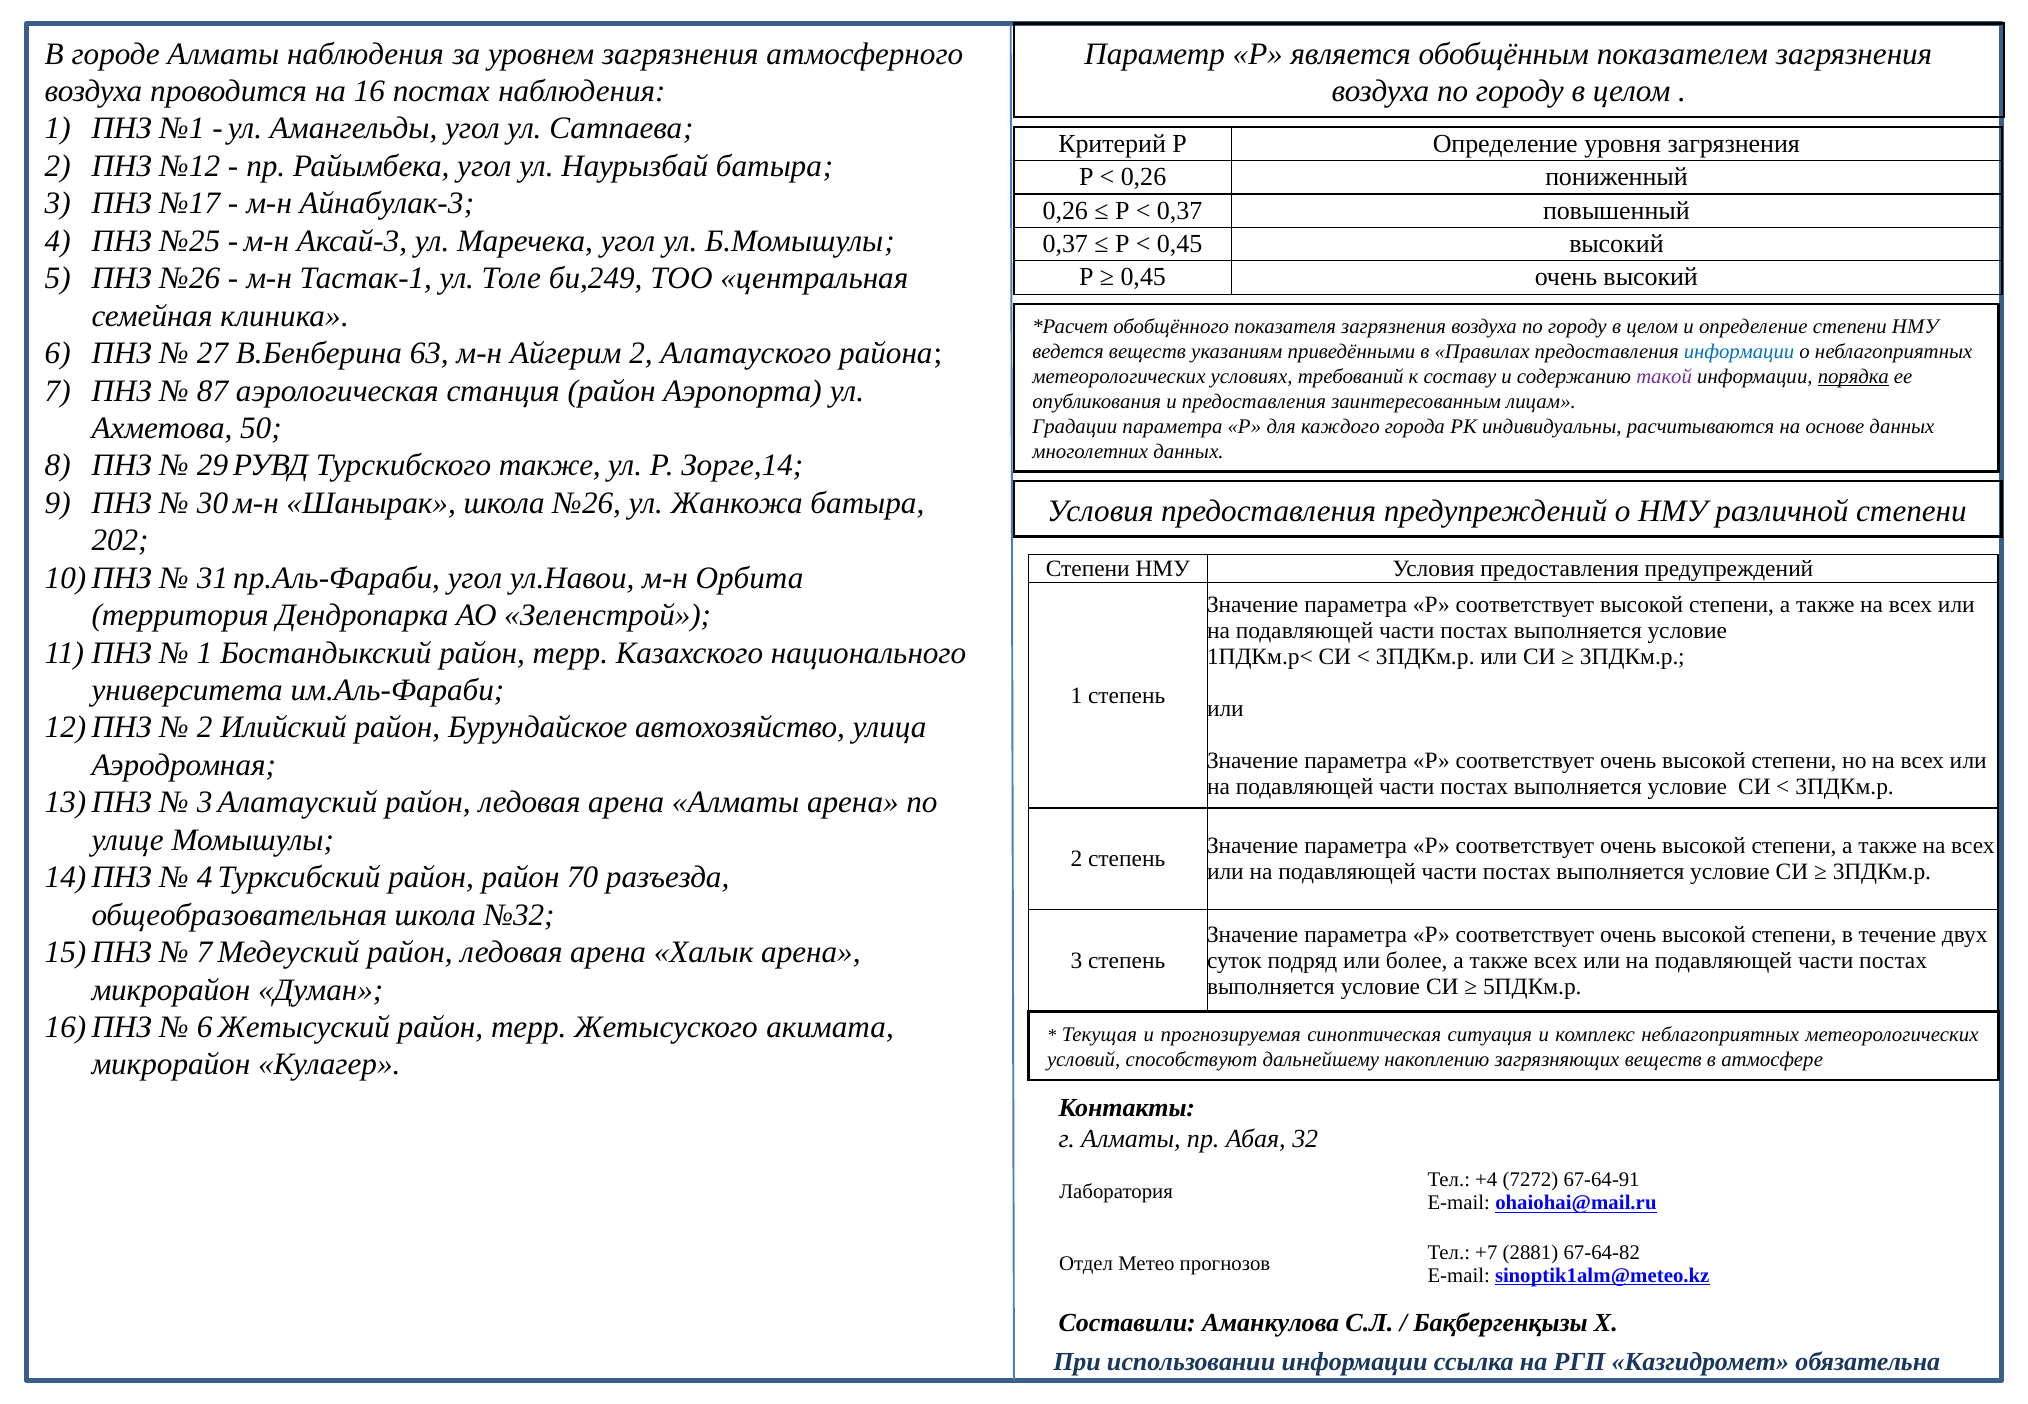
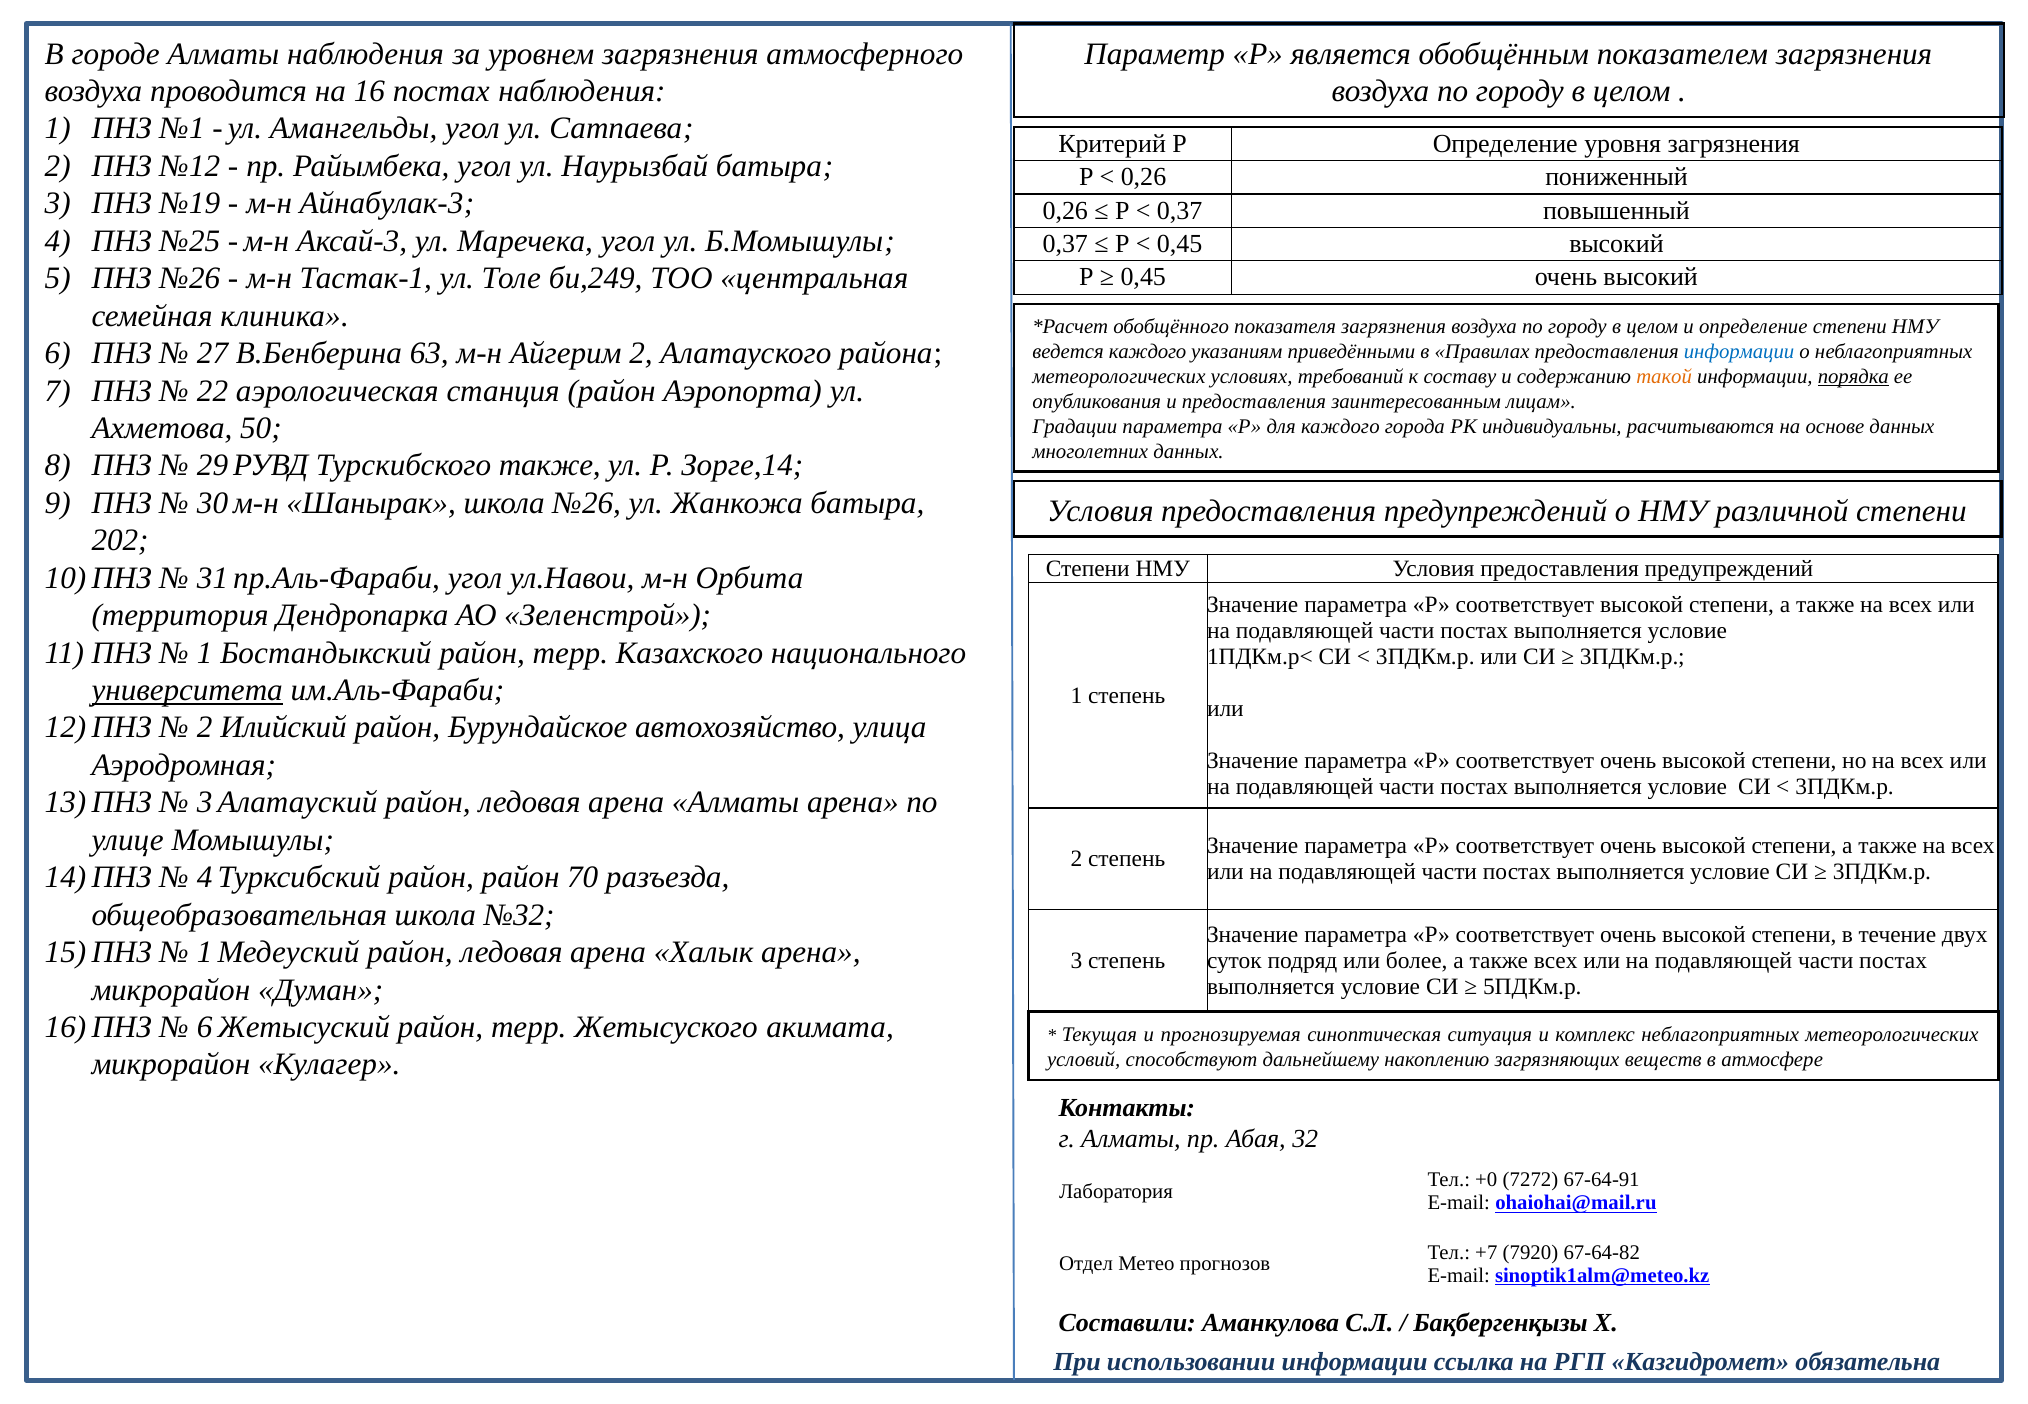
№17: №17 -> №19 (190, 204)
ведется веществ: веществ -> каждого (1148, 352)
такой colour: purple -> orange (1664, 377)
87: 87 -> 22 (213, 391)
университета underline: none -> present (187, 690)
7: 7 -> 1 (205, 952)
+4: +4 -> +0 (1486, 1180)
2881: 2881 -> 7920 (1530, 1253)
